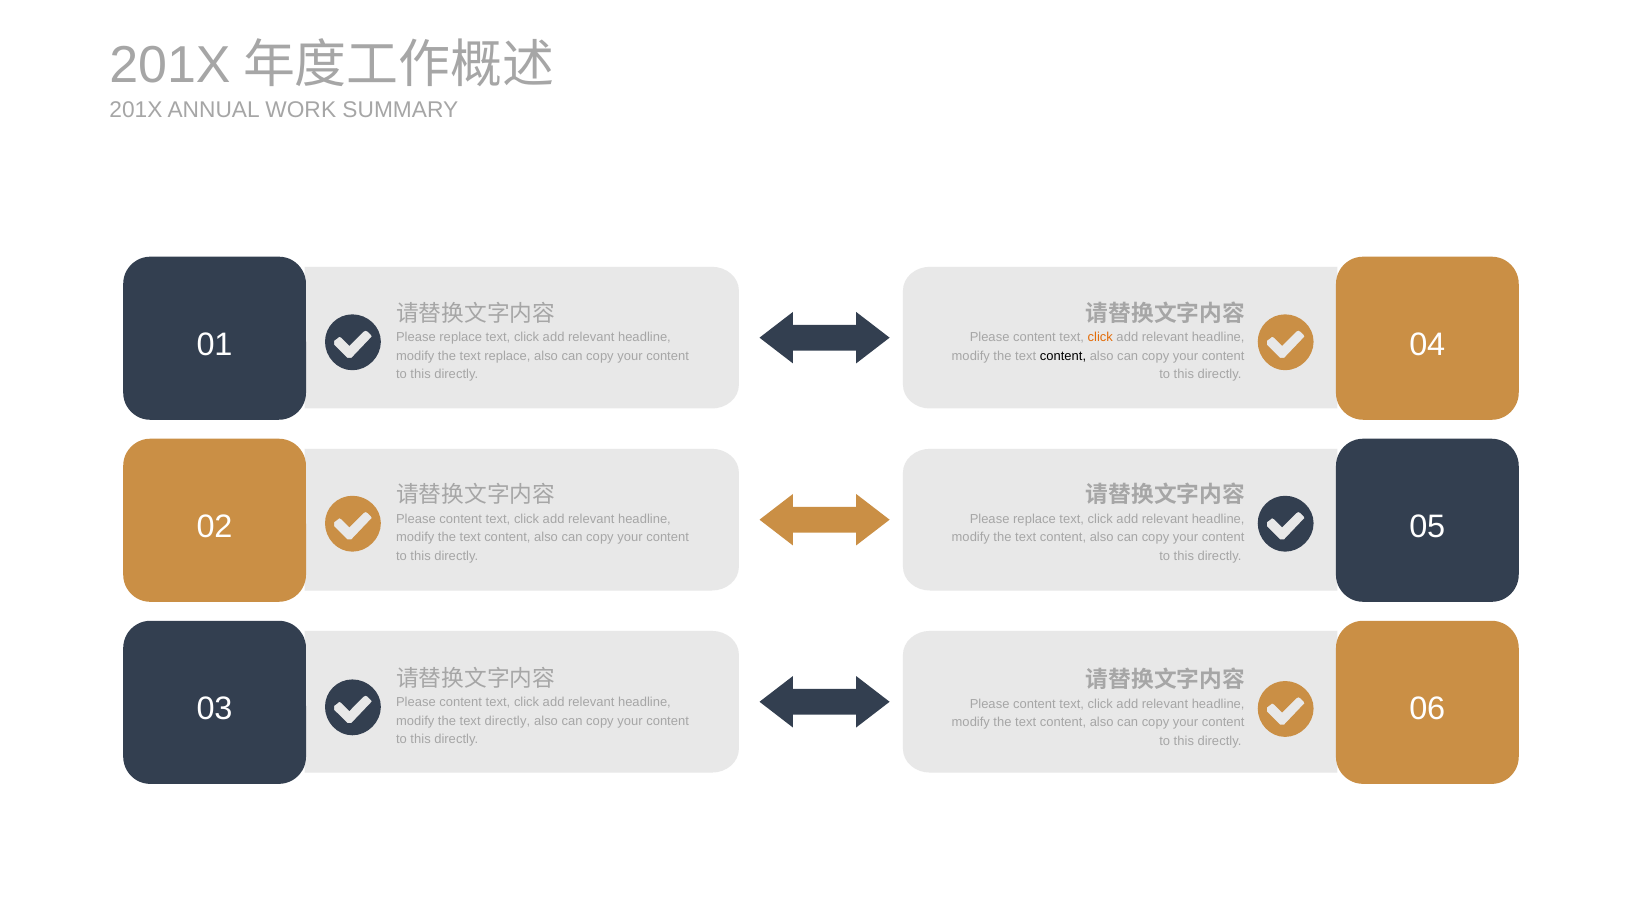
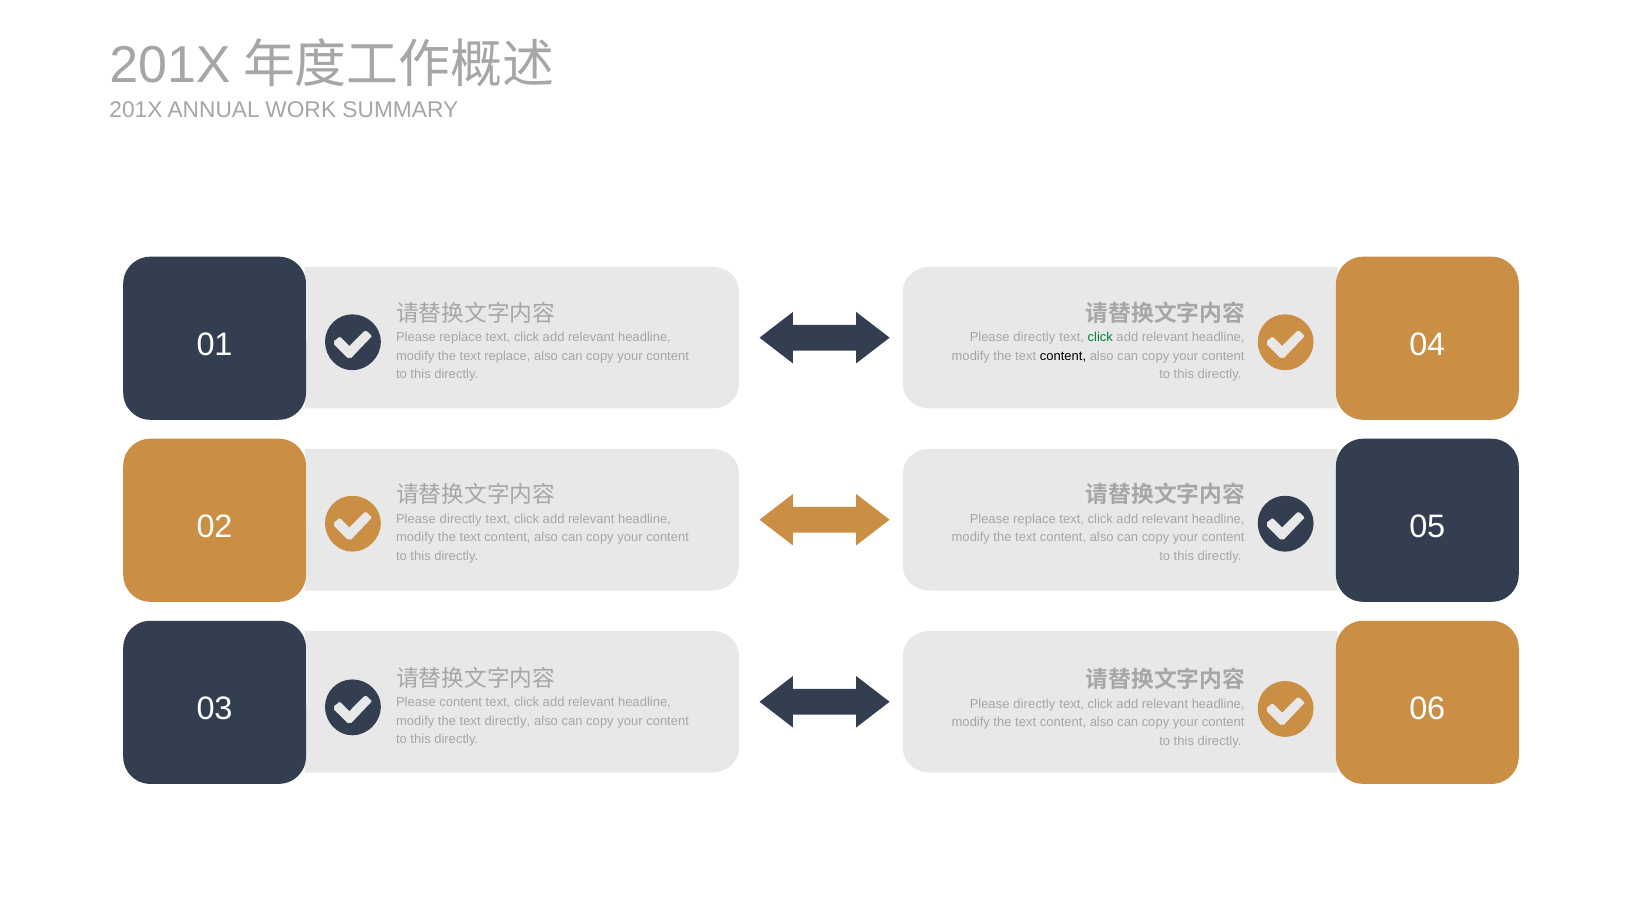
content: content -> directly (1034, 337)
click colour: orange -> green (1100, 337)
content: content -> directly (461, 519)
content: content -> directly (1034, 704)
